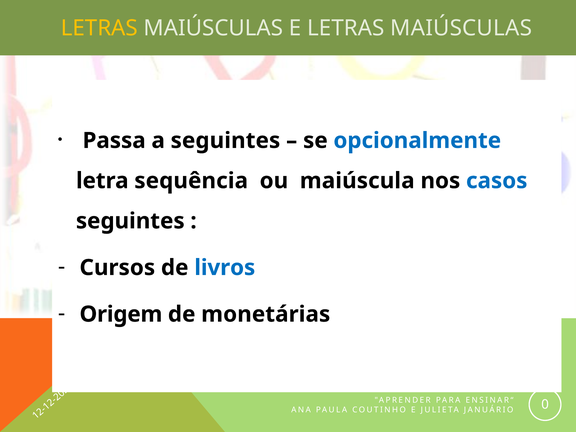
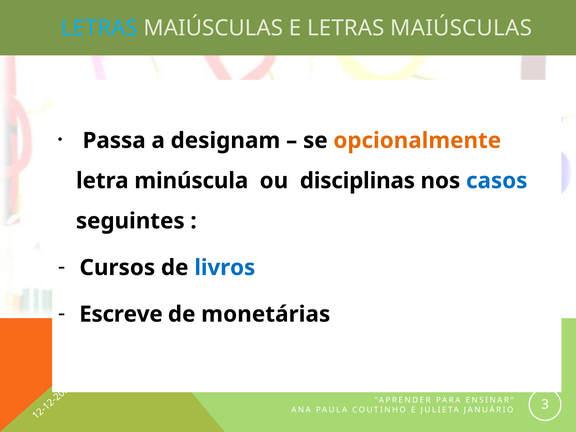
LETRAS colour: yellow -> light blue (99, 28)
a seguintes: seguintes -> designam (225, 141)
opcionalmente colour: blue -> orange (417, 141)
sequência: sequência -> minúscula (191, 181)
maiúscula: maiúscula -> disciplinas (357, 181)
Origem: Origem -> Escreve (121, 314)
JANUÁRIO 0: 0 -> 3 (545, 404)
